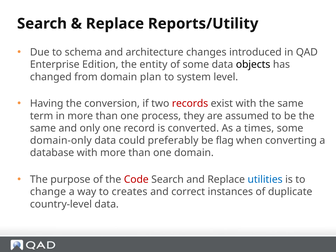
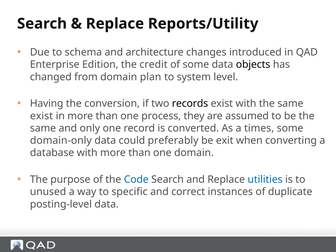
entity: entity -> credit (154, 65)
records colour: red -> black (190, 104)
term: term -> exist (42, 116)
flag: flag -> exit (225, 140)
Code colour: red -> blue (136, 179)
change: change -> unused (48, 192)
creates: creates -> specific (130, 192)
country-level: country-level -> posting-level (61, 204)
